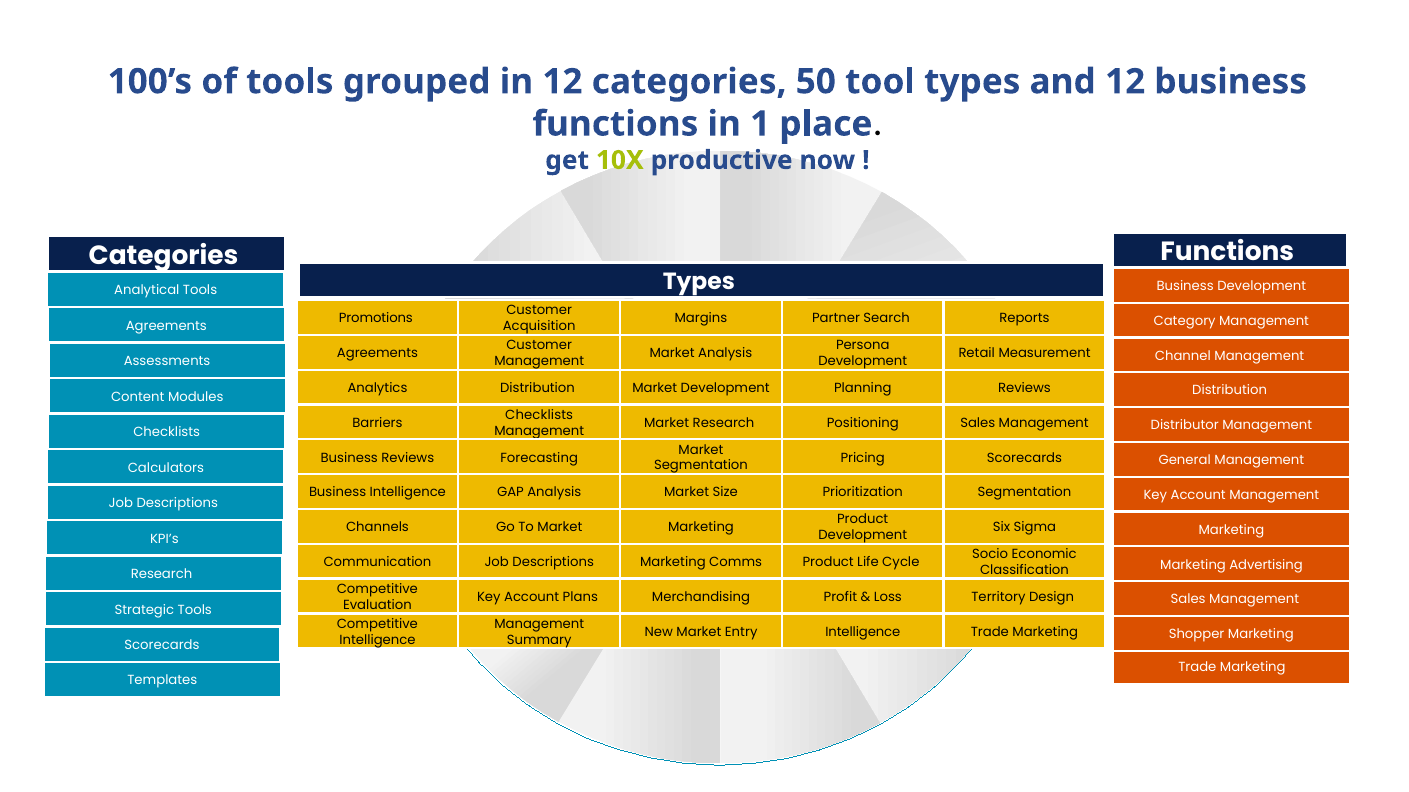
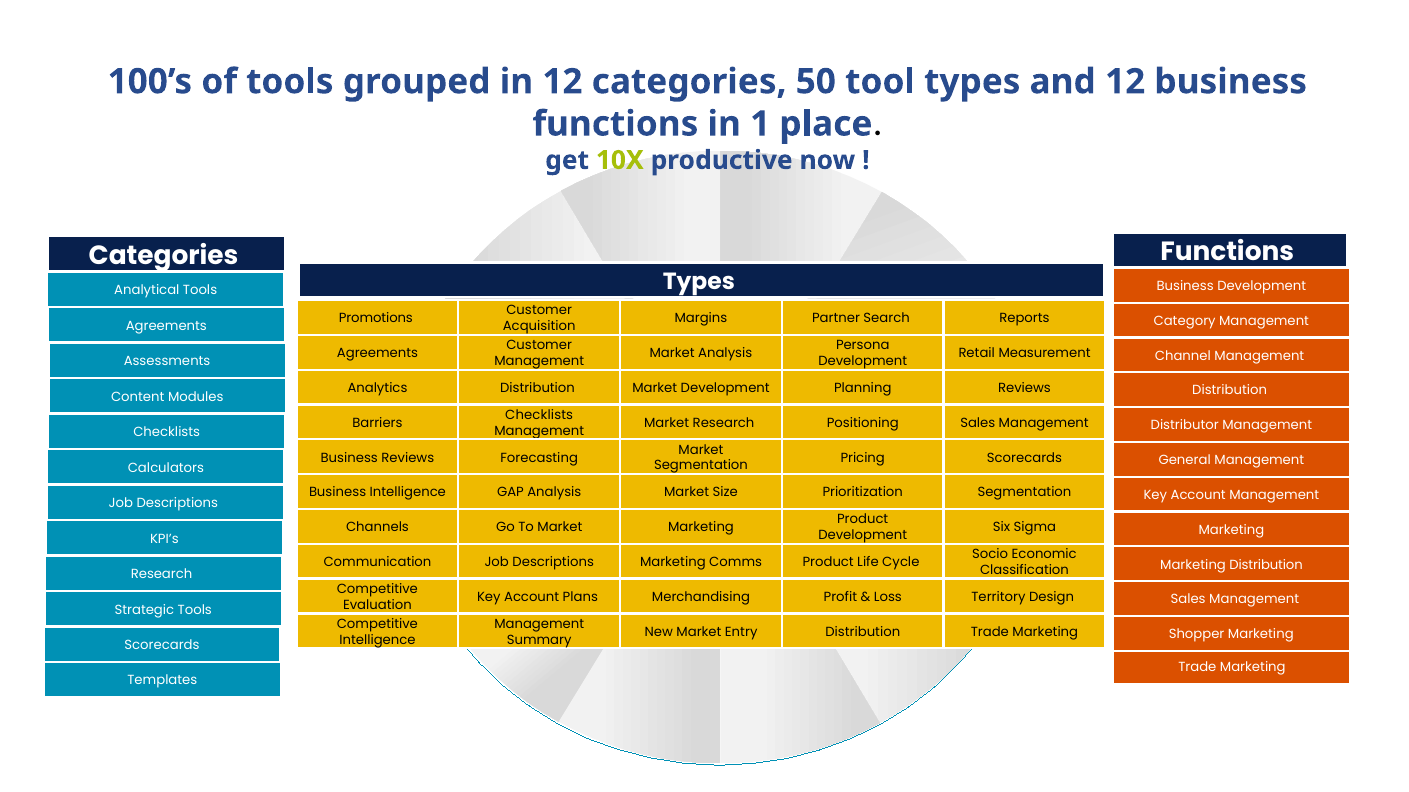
Marketing Advertising: Advertising -> Distribution (1266, 565)
Intelligence: Intelligence -> Distribution (863, 632)
